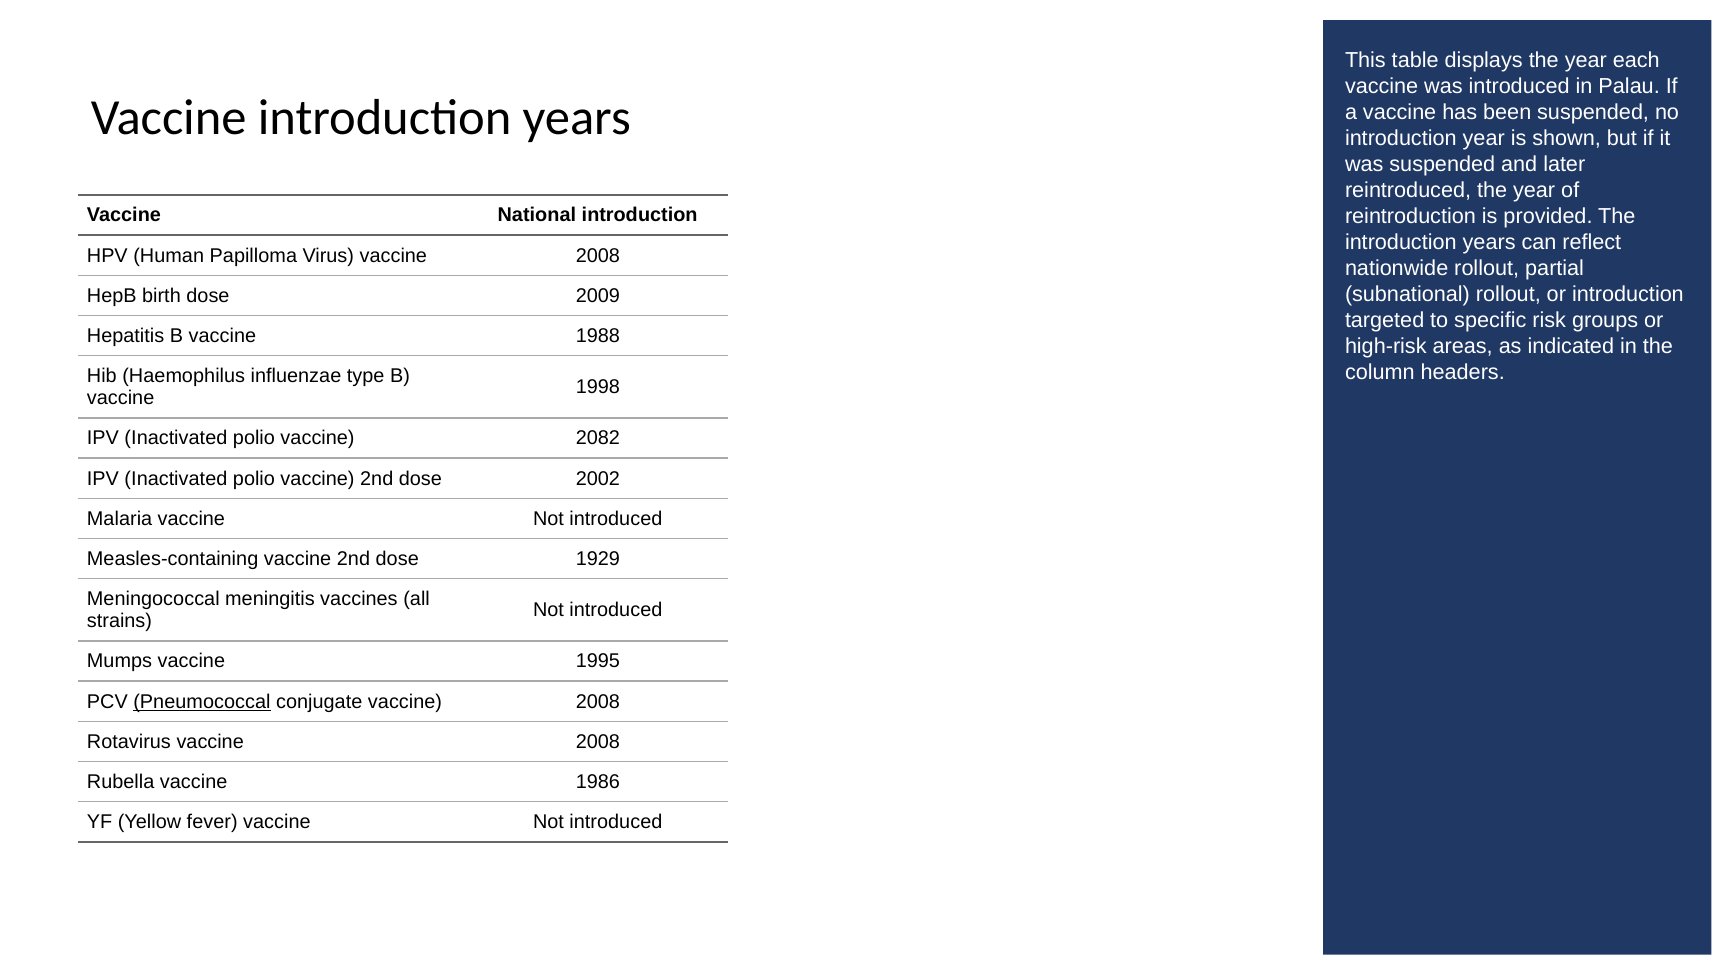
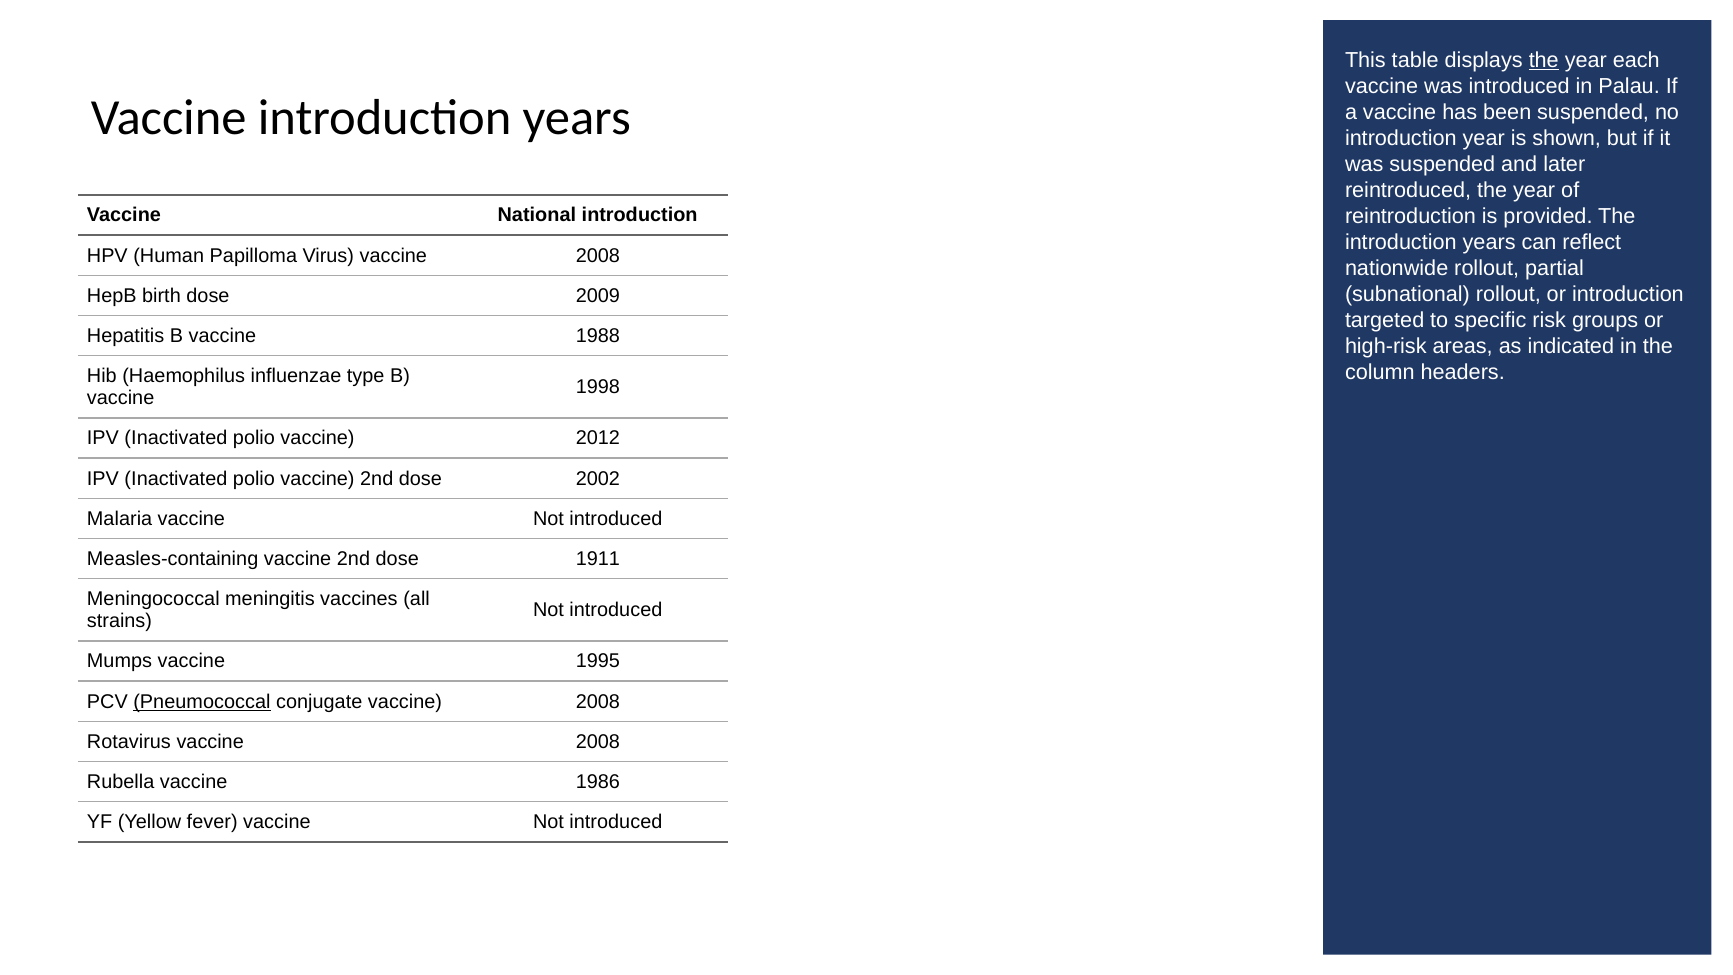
the underline: none -> present (1544, 60)
2082: 2082 -> 2012 (598, 438)
1929: 1929 -> 1911 (598, 559)
